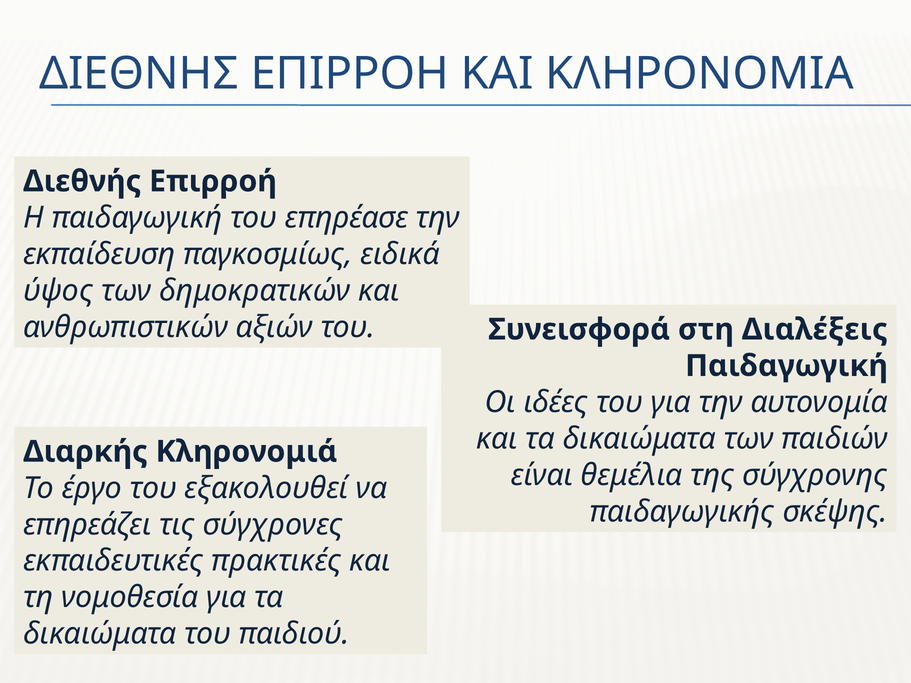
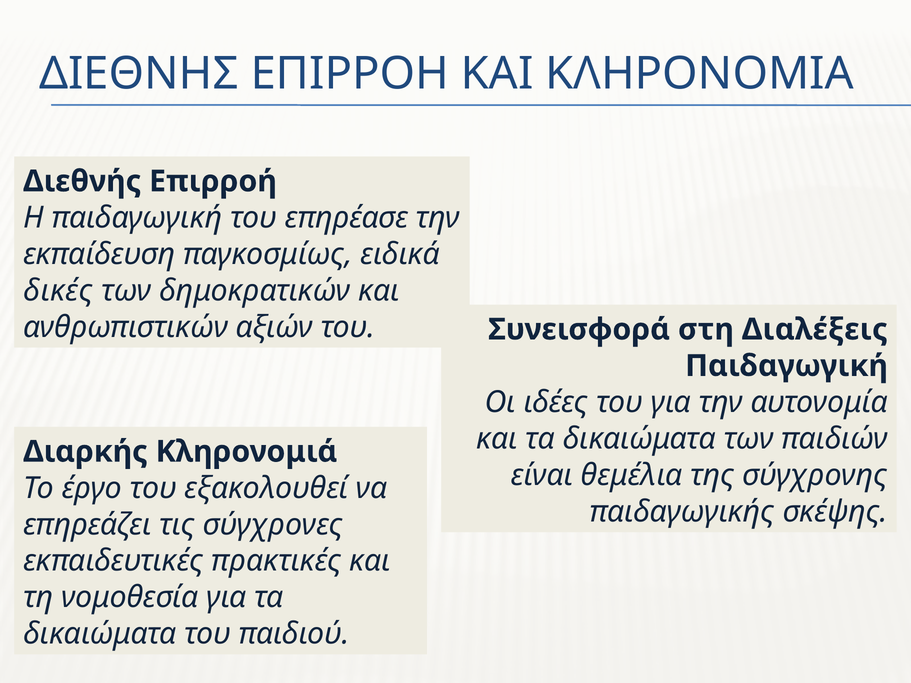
ύψος: ύψος -> δικές (58, 291)
